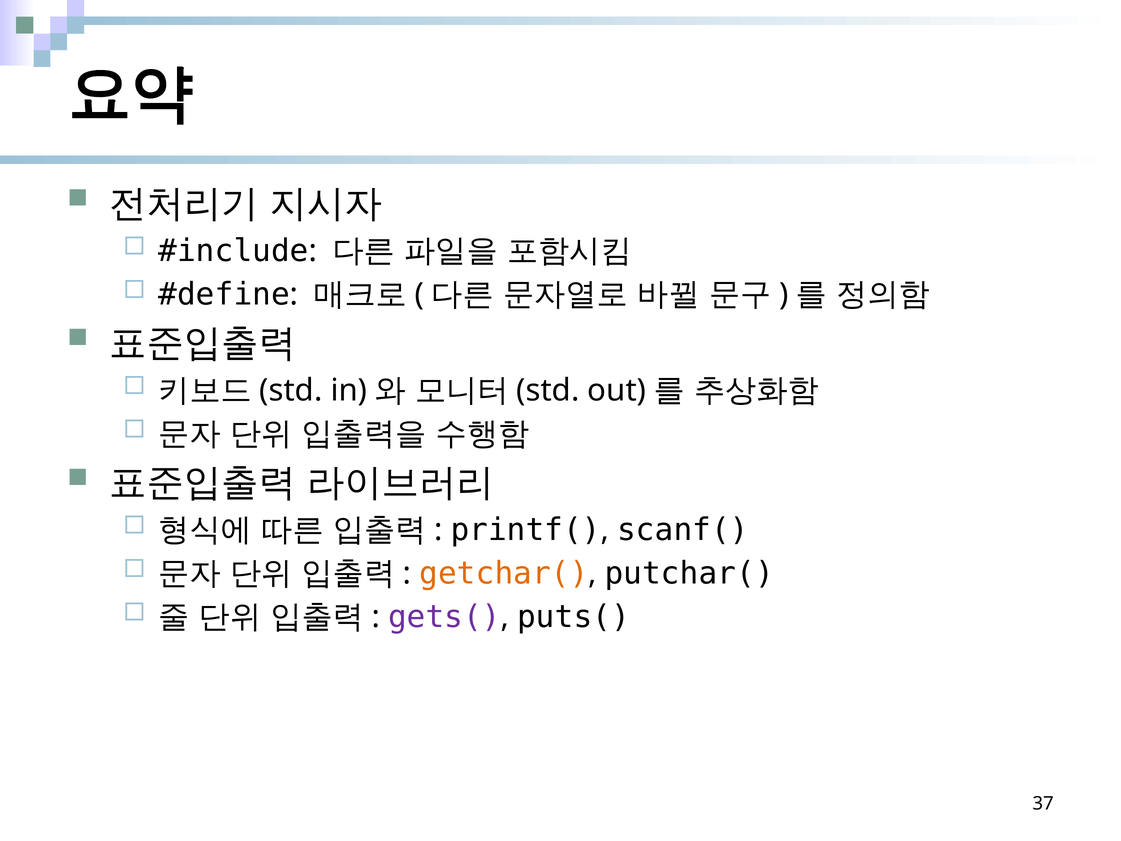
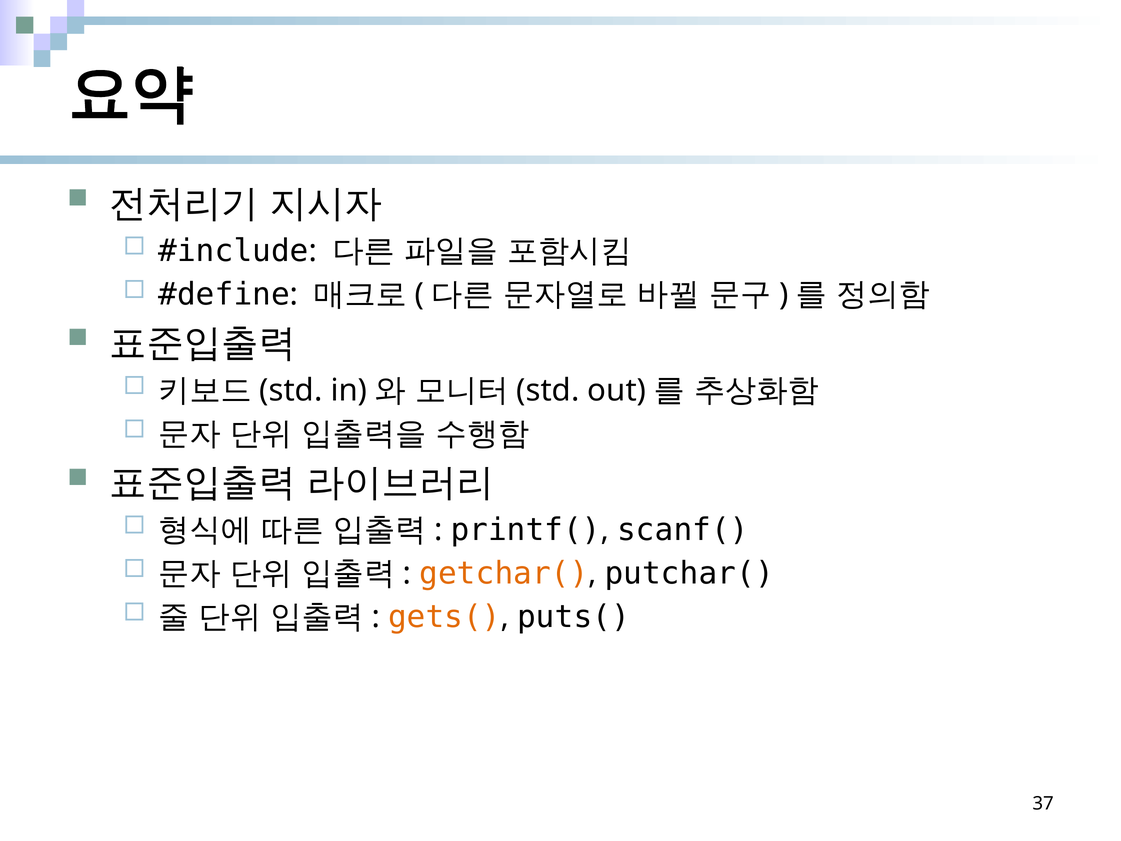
gets( colour: purple -> orange (444, 617)
